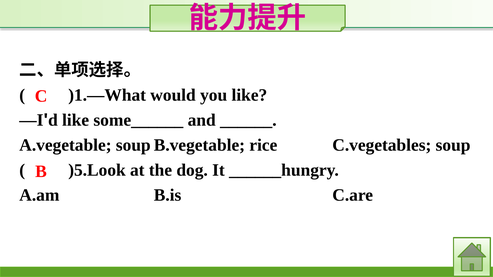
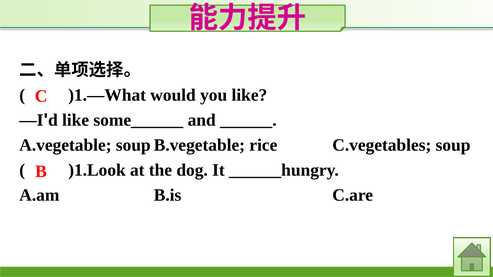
)5.Look: )5.Look -> )1.Look (97, 170)
